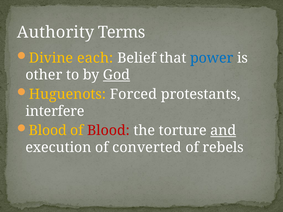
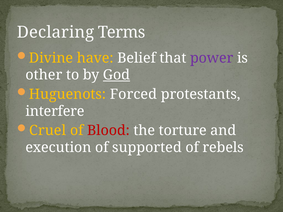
Authority: Authority -> Declaring (56, 32)
each: each -> have (95, 58)
power colour: blue -> purple (212, 58)
Blood: Blood -> Cruel (48, 131)
and underline: present -> none (223, 131)
converted: converted -> supported (147, 148)
